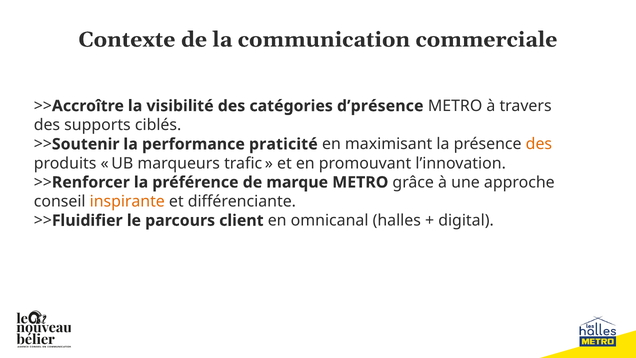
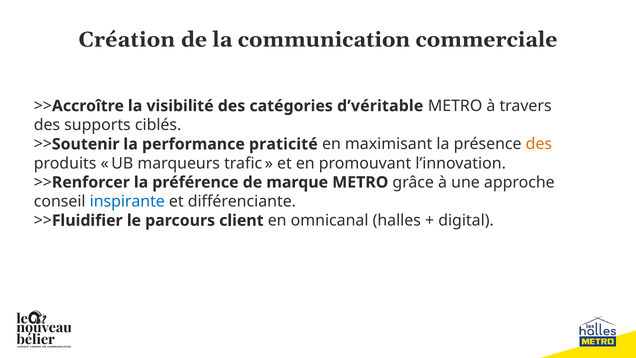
Contexte: Contexte -> Création (127, 40)
d’présence: d’présence -> d’véritable (380, 106)
inspirante colour: orange -> blue (127, 201)
